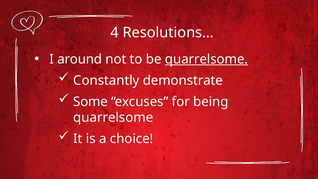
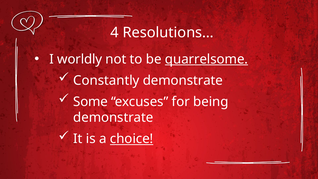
around: around -> worldly (80, 59)
quarrelsome: quarrelsome -> demonstrate (113, 118)
choice underline: none -> present (132, 139)
